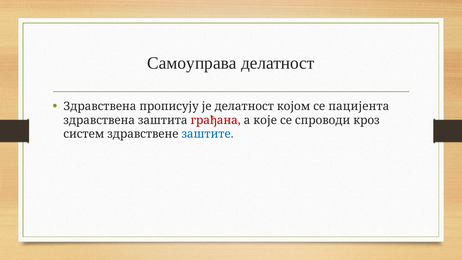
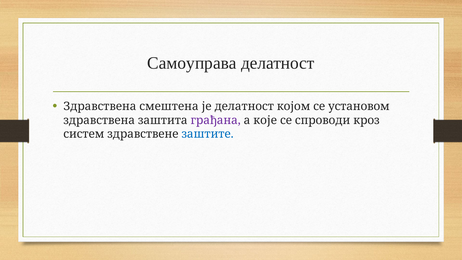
прописују: прописују -> смештена (169, 106)
пацијента: пацијента -> установом (359, 106)
грађана colour: red -> purple (216, 120)
